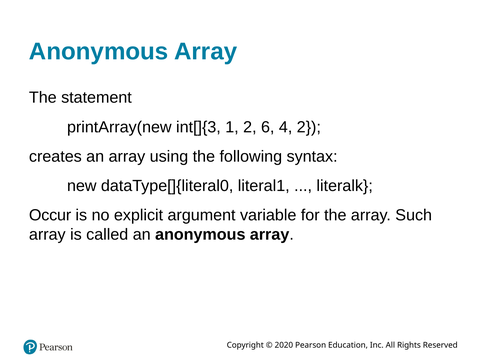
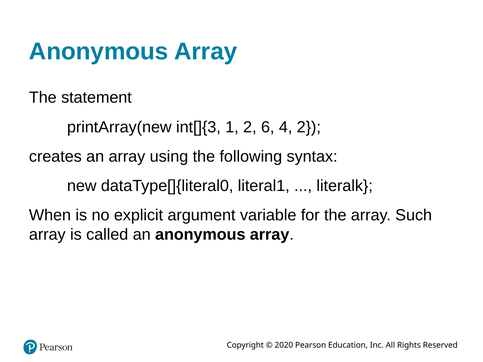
Occur: Occur -> When (50, 215)
